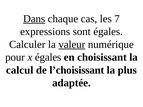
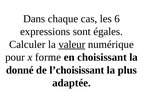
Dans underline: present -> none (34, 19)
7: 7 -> 6 (117, 19)
x égales: égales -> forme (48, 57)
calcul: calcul -> donné (20, 70)
